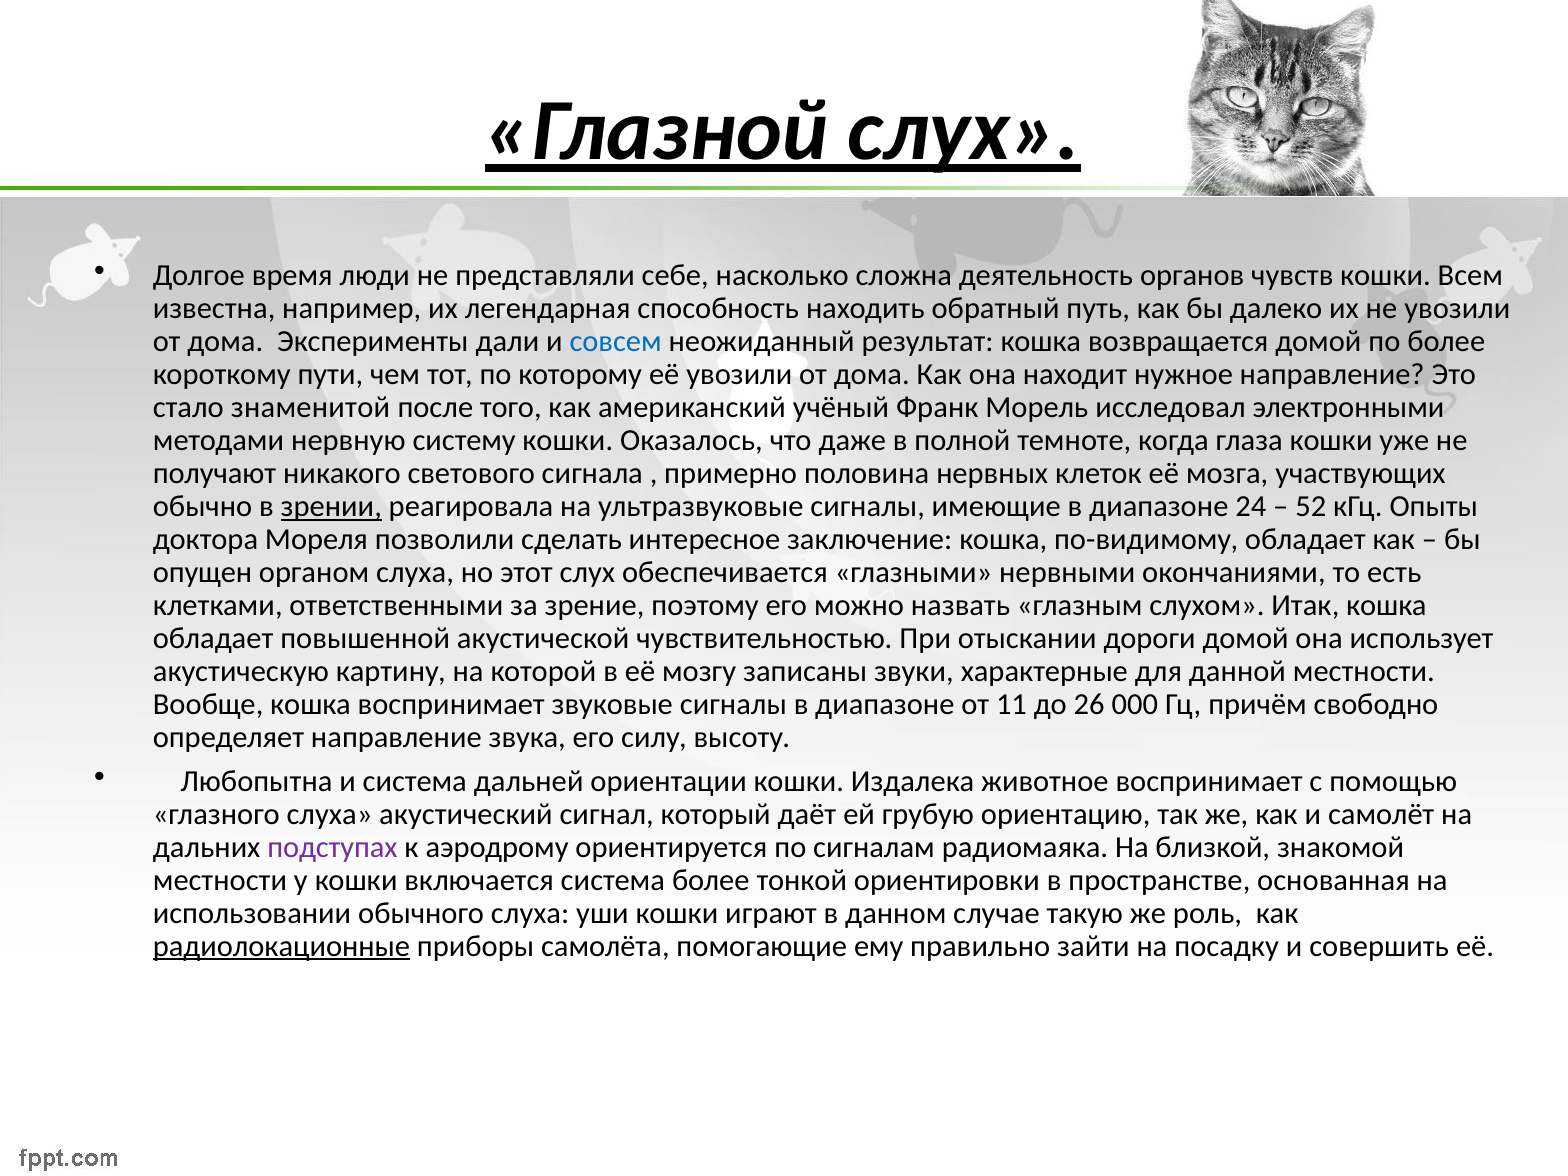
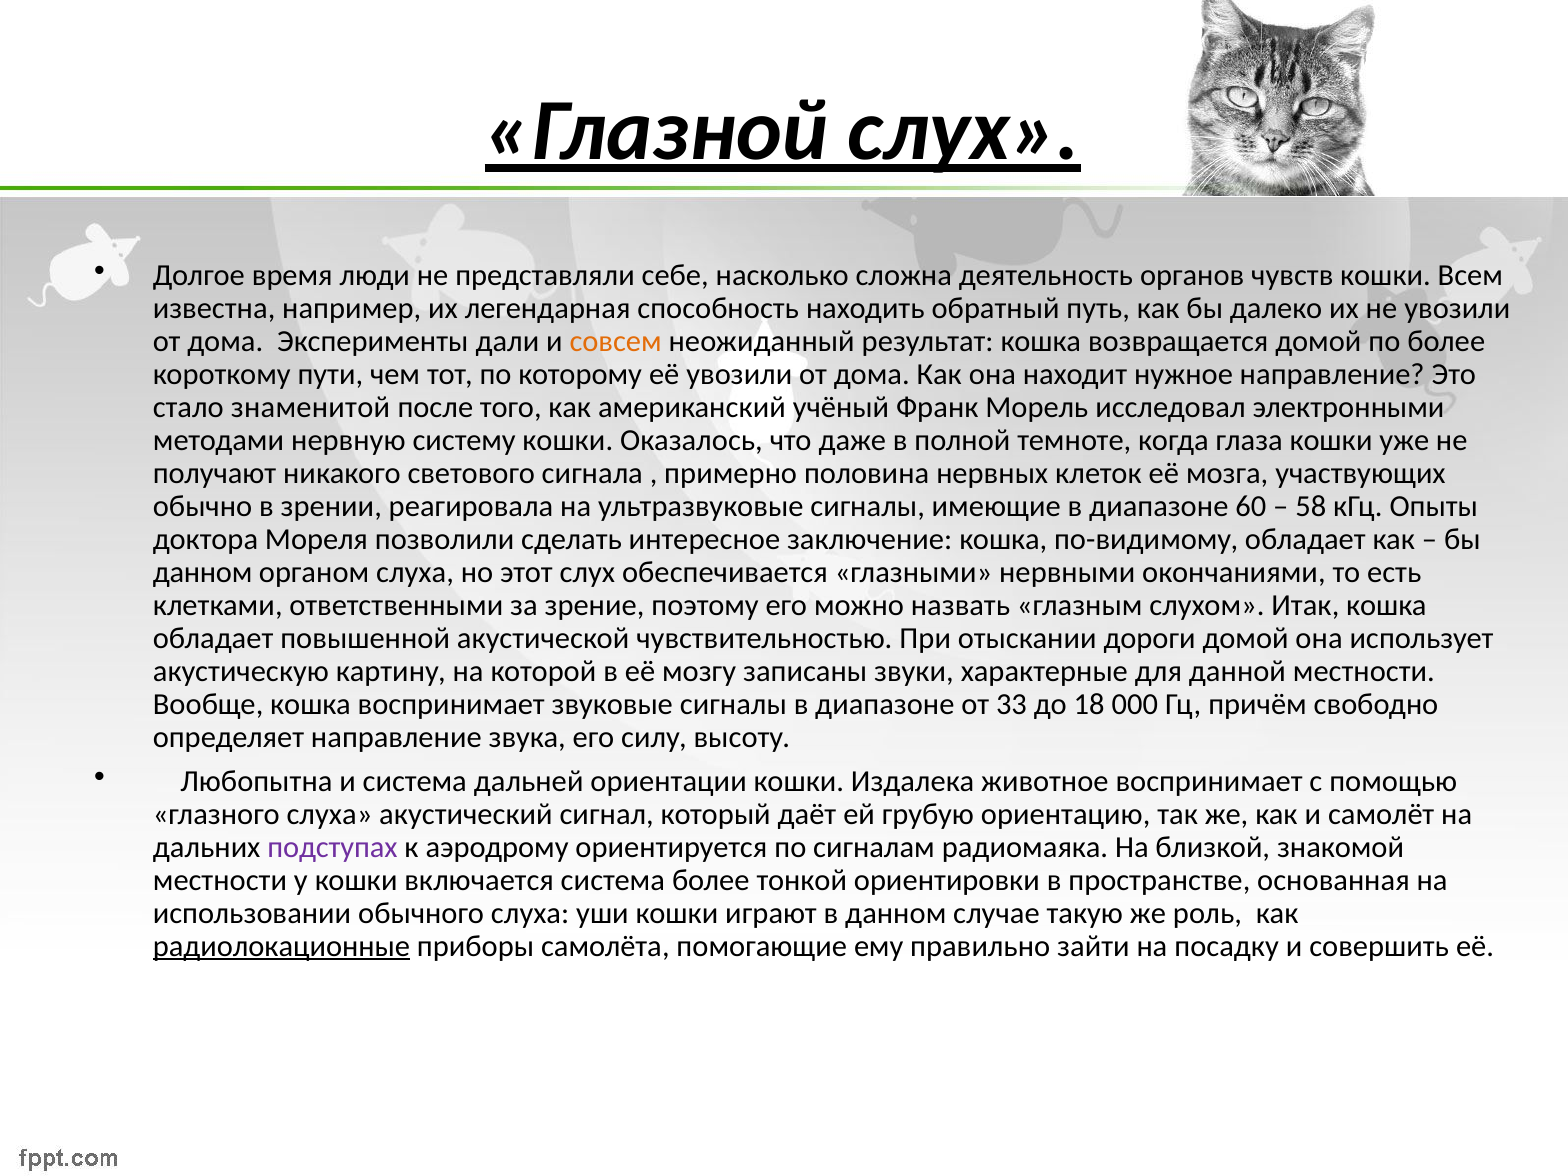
совсем colour: blue -> orange (616, 342)
зрении underline: present -> none (331, 507)
24: 24 -> 60 (1251, 507)
52: 52 -> 58 (1311, 507)
опущен: опущен -> данном (203, 573)
11: 11 -> 33 (1011, 704)
26: 26 -> 18 (1089, 704)
